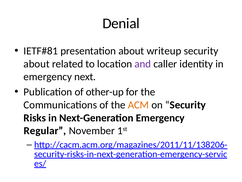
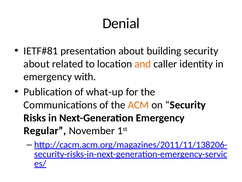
writeup: writeup -> building (164, 51)
and colour: purple -> orange (143, 64)
next: next -> with (85, 77)
other-up: other-up -> what-up (105, 92)
